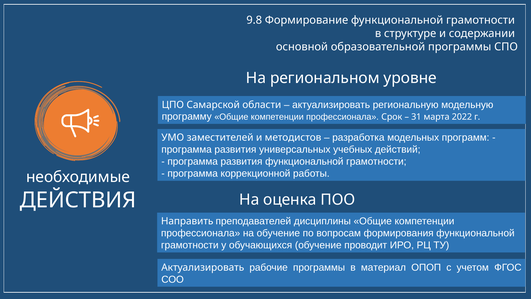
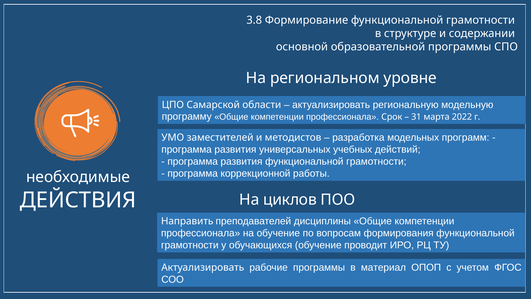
9.8: 9.8 -> 3.8 (254, 20)
оценка: оценка -> циклов (290, 199)
